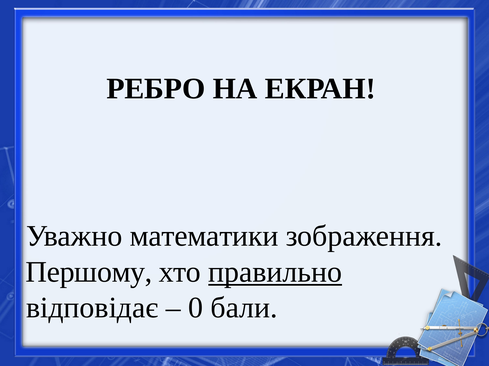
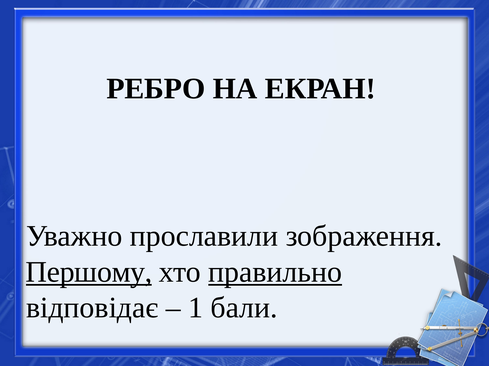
математики: математики -> прославили (204, 237)
Першому underline: none -> present (89, 272)
0: 0 -> 1 (196, 308)
